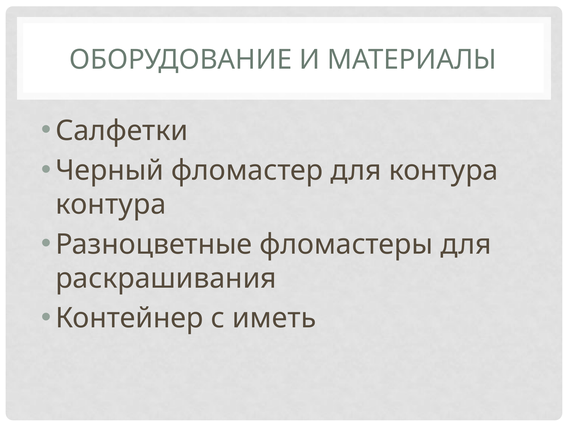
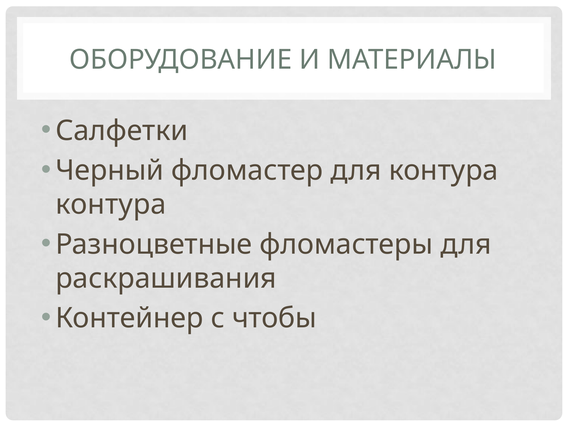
иметь: иметь -> чтобы (274, 318)
